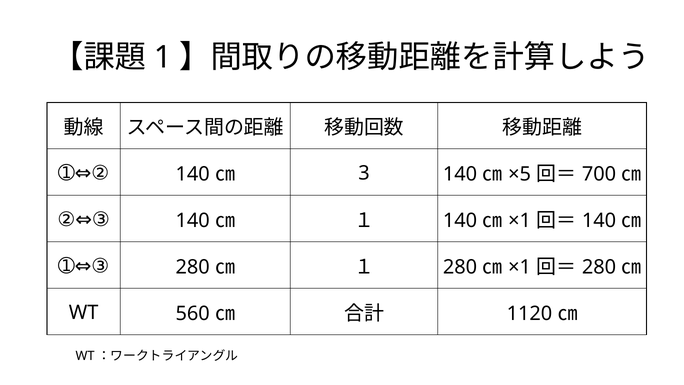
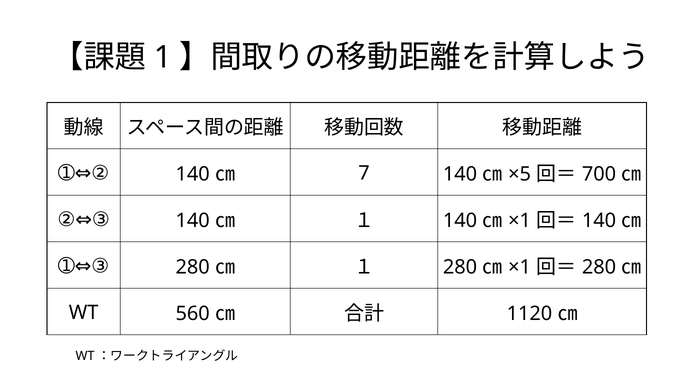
3: 3 -> 7 (364, 173)
